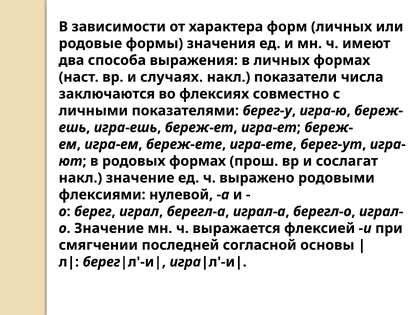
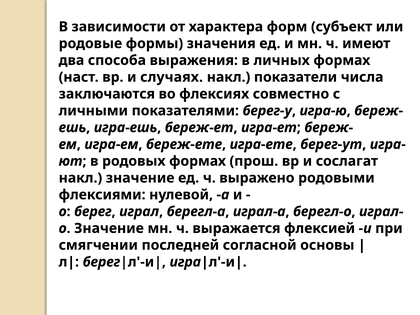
форм личных: личных -> субъект (342, 27)
